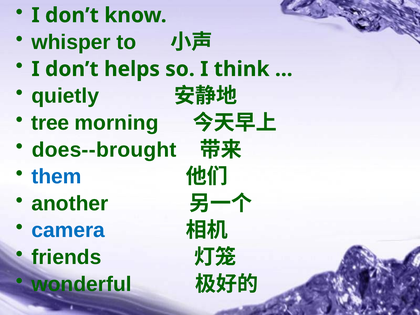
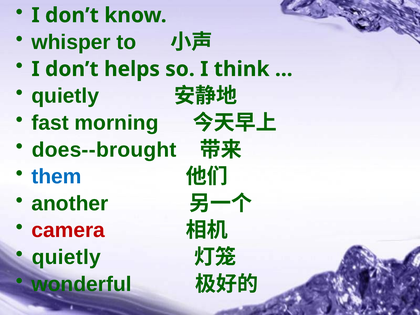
tree: tree -> fast (50, 123)
camera colour: blue -> red (68, 230)
friends: friends -> quietly (66, 257)
